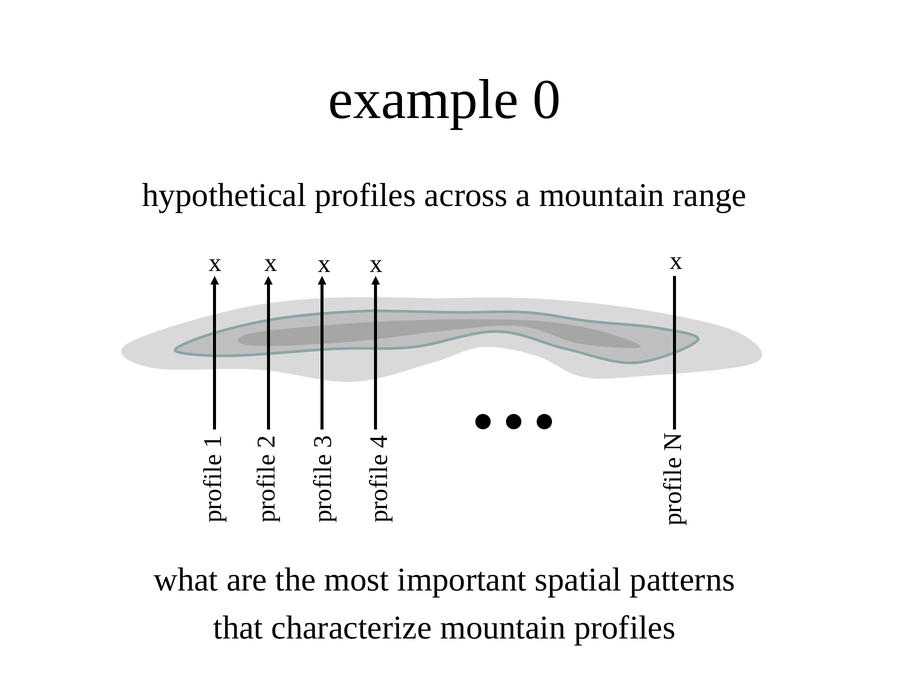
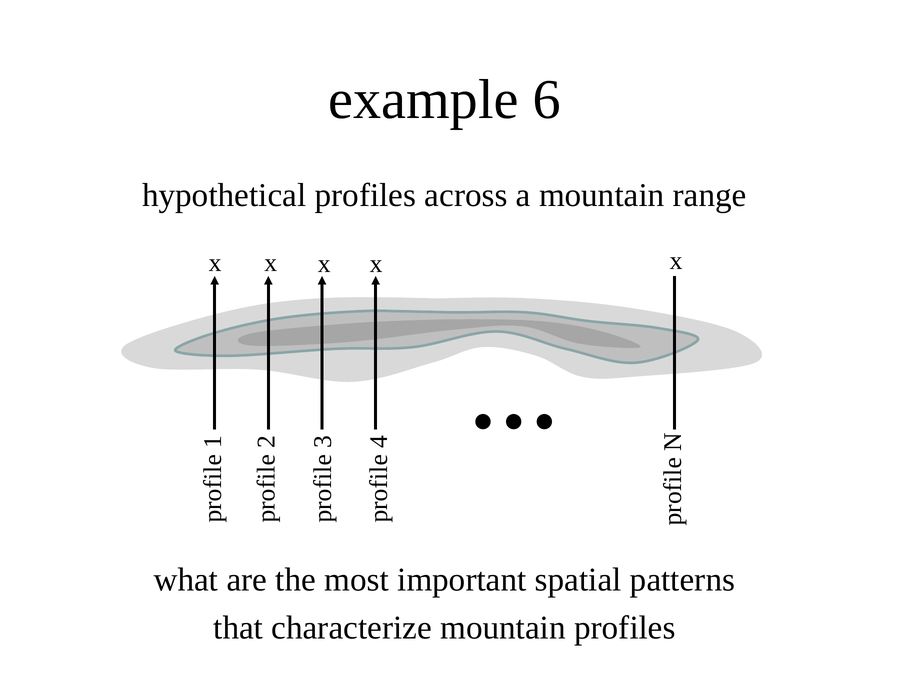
0: 0 -> 6 (547, 100)
